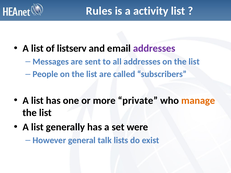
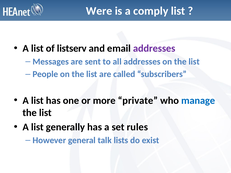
Rules: Rules -> Were (99, 11)
activity: activity -> comply (151, 11)
manage colour: orange -> blue (198, 101)
were: were -> rules (137, 127)
